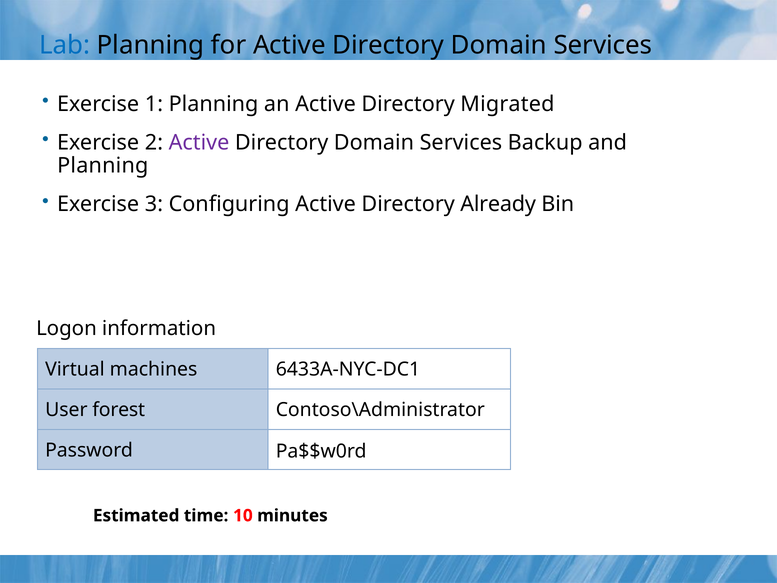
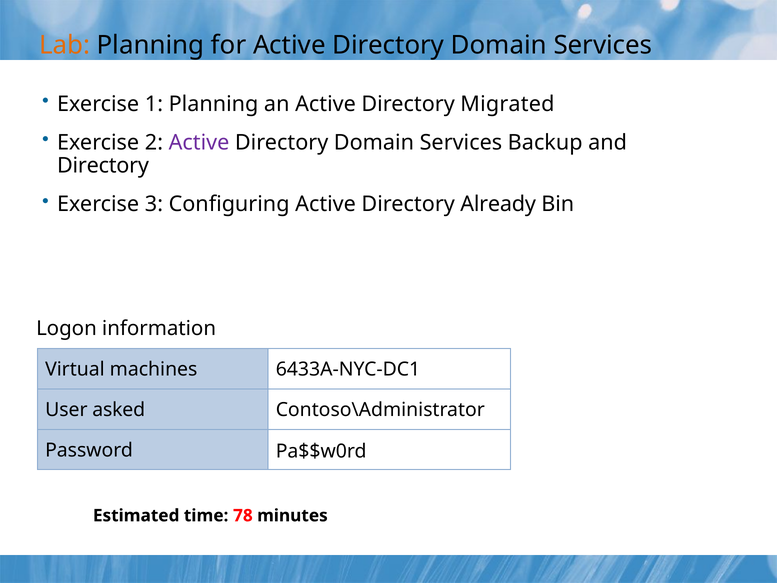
Lab colour: blue -> orange (65, 45)
Planning: Planning -> Directory (103, 166)
forest: forest -> asked (119, 410)
10: 10 -> 78 (243, 515)
